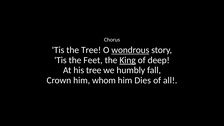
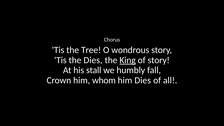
wondrous underline: present -> none (130, 50)
the Feet: Feet -> Dies (93, 60)
of deep: deep -> story (159, 60)
his tree: tree -> stall (94, 70)
